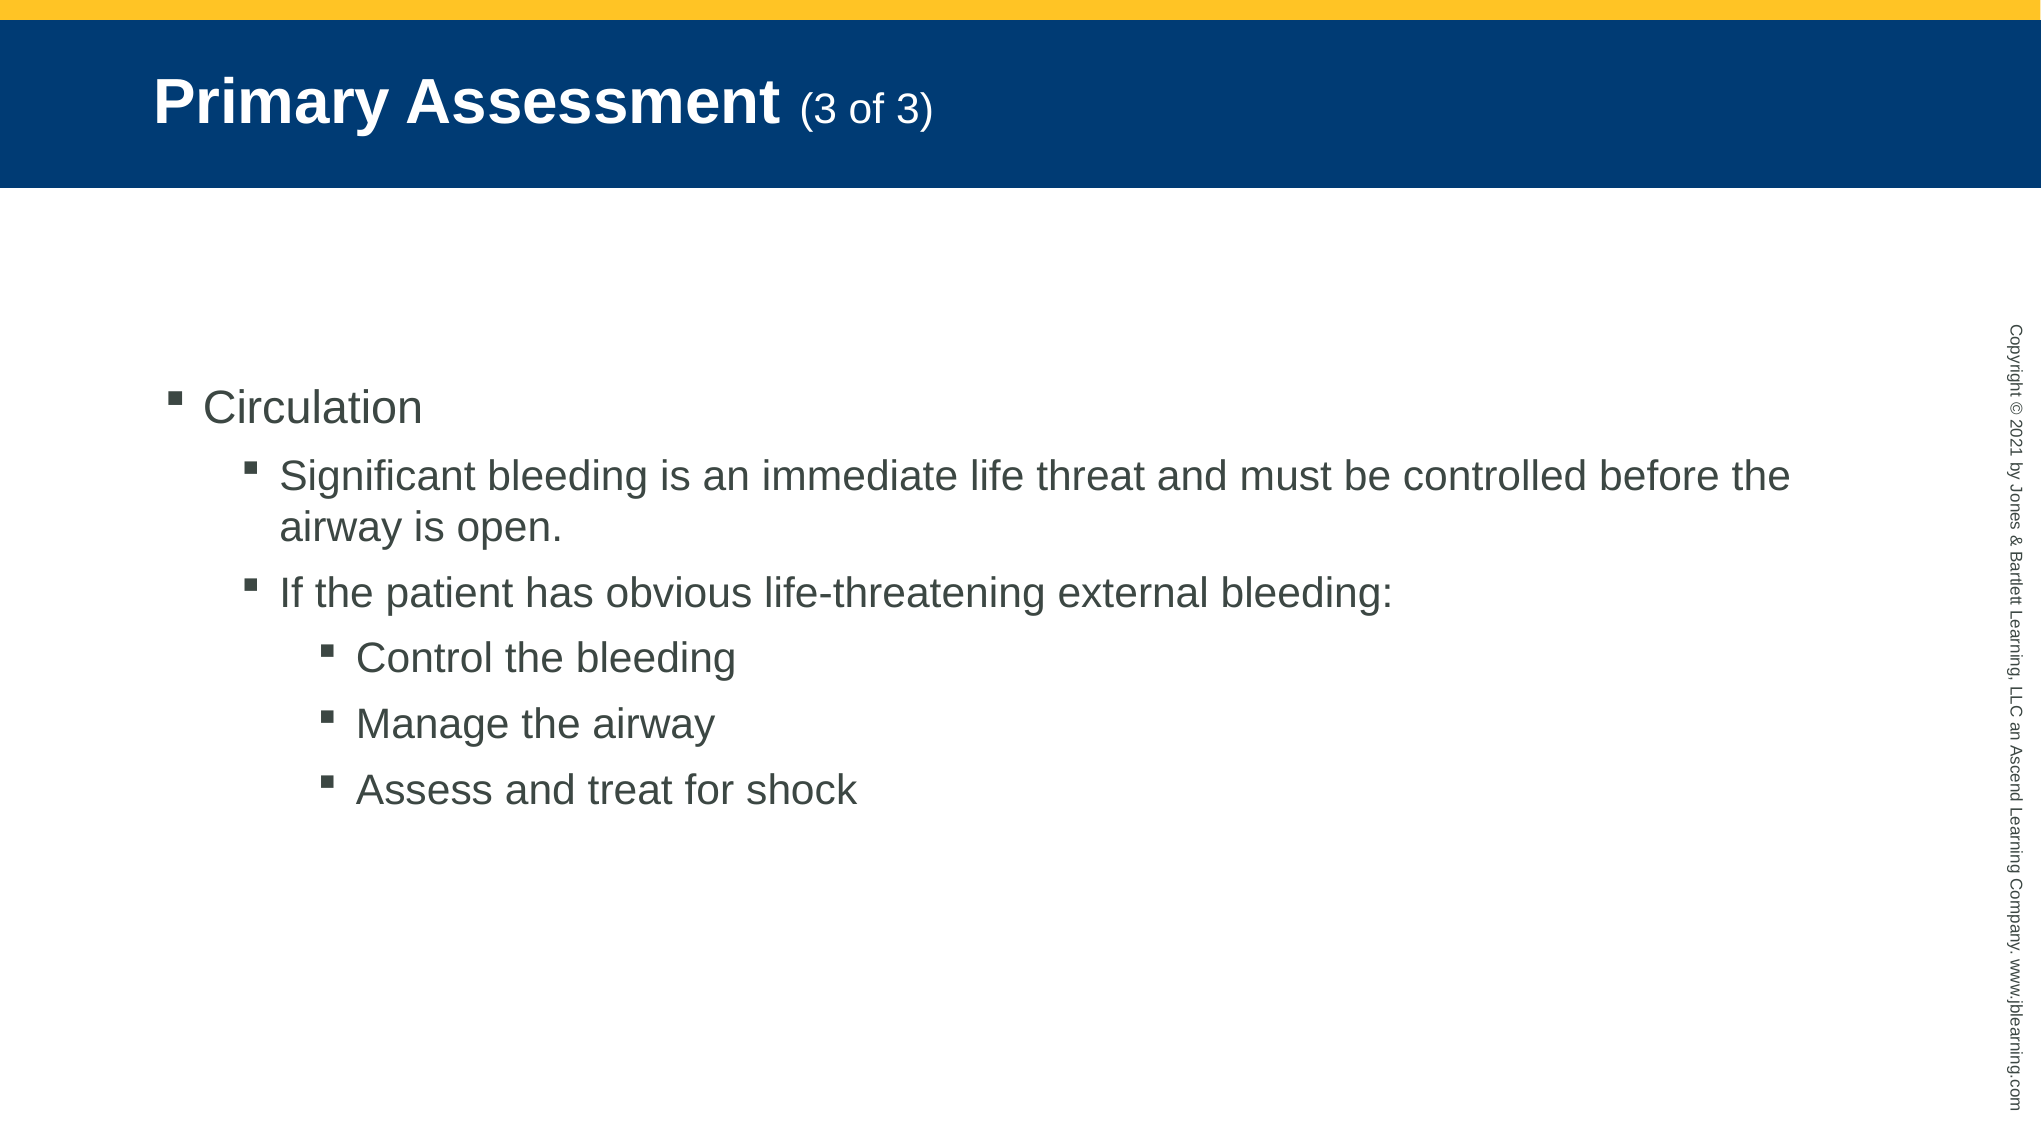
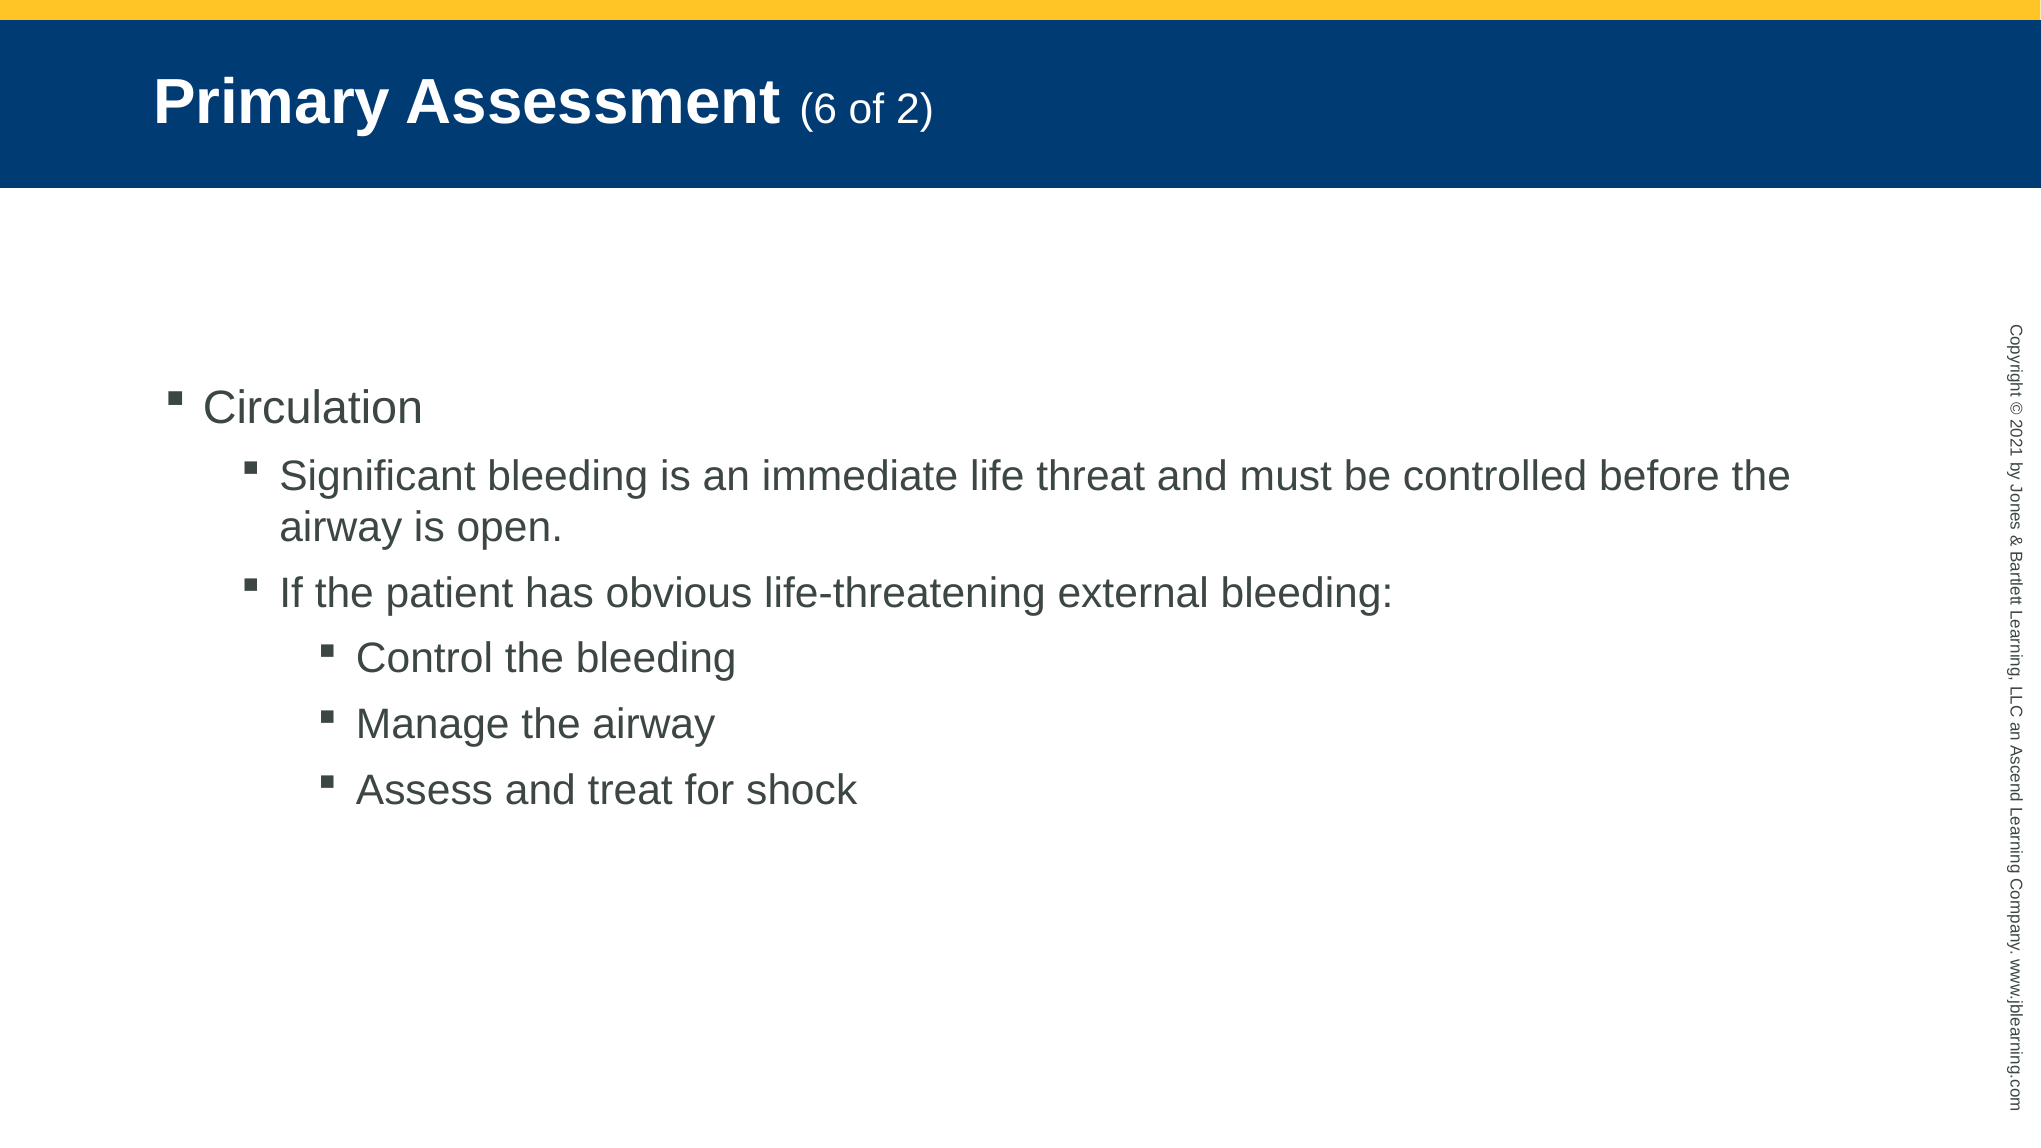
Assessment 3: 3 -> 6 (818, 110)
of 3: 3 -> 2 (915, 110)
